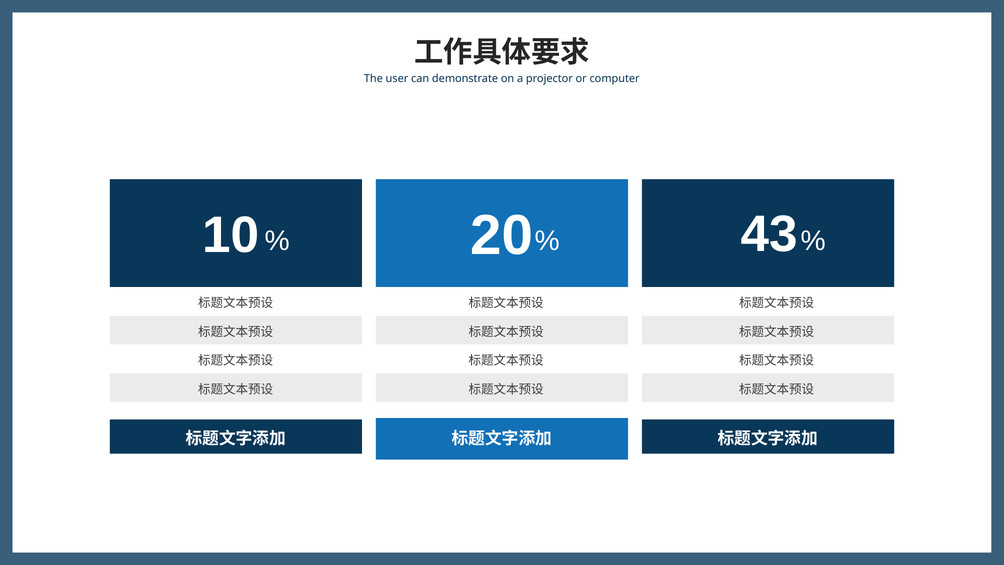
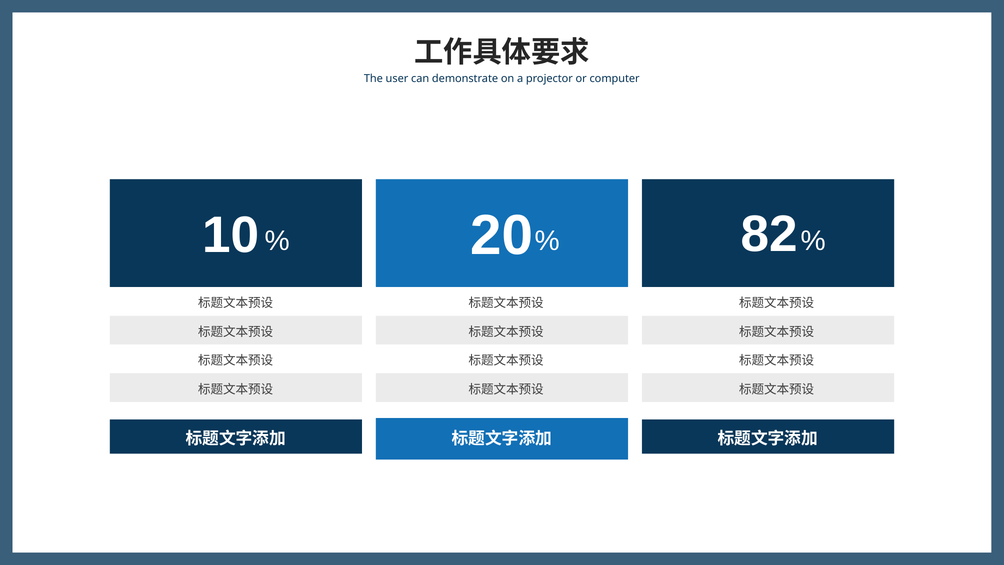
43: 43 -> 82 (769, 234)
